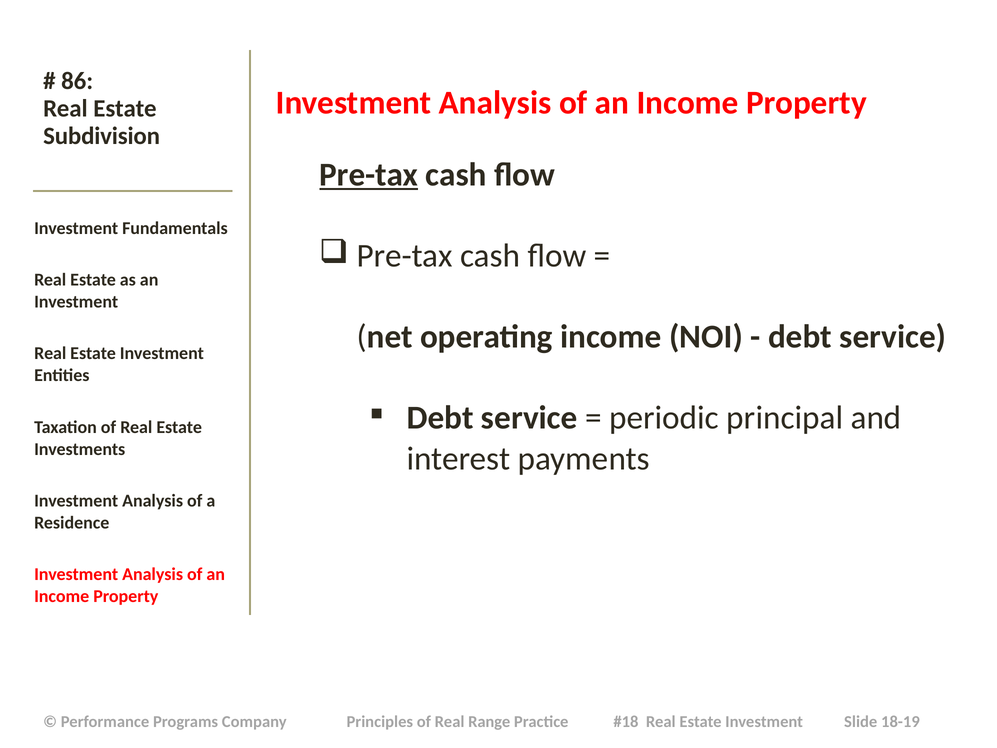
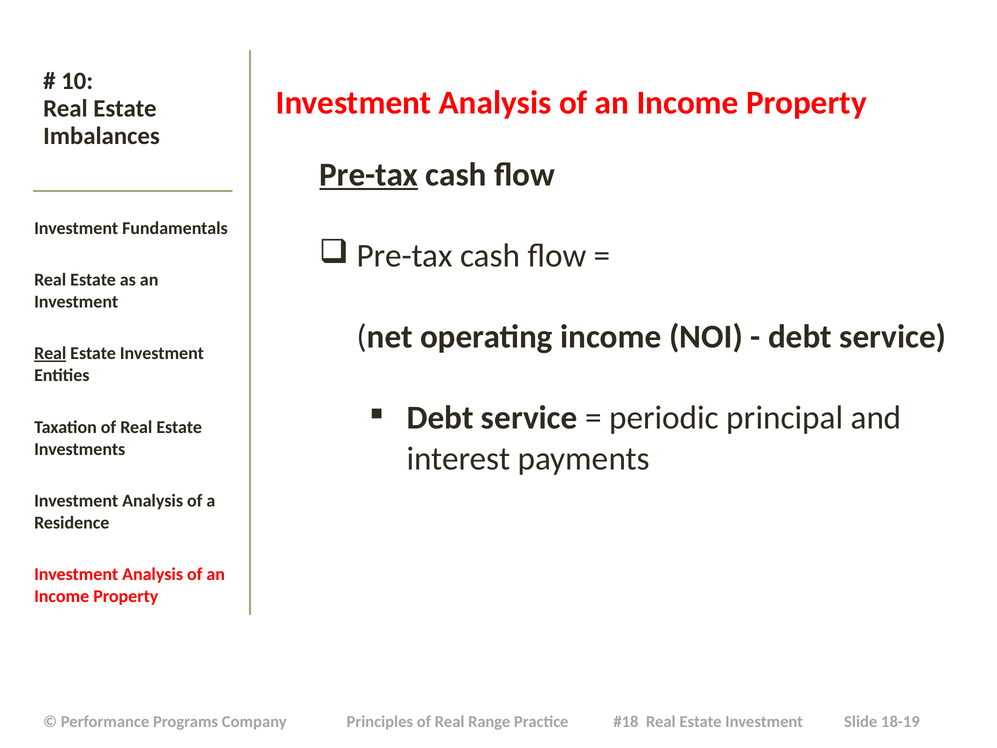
86: 86 -> 10 (77, 81)
Subdivision: Subdivision -> Imbalances (102, 136)
Real underline: none -> present (50, 353)
